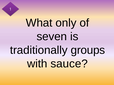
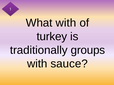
What only: only -> with (66, 23)
seven: seven -> turkey (52, 37)
